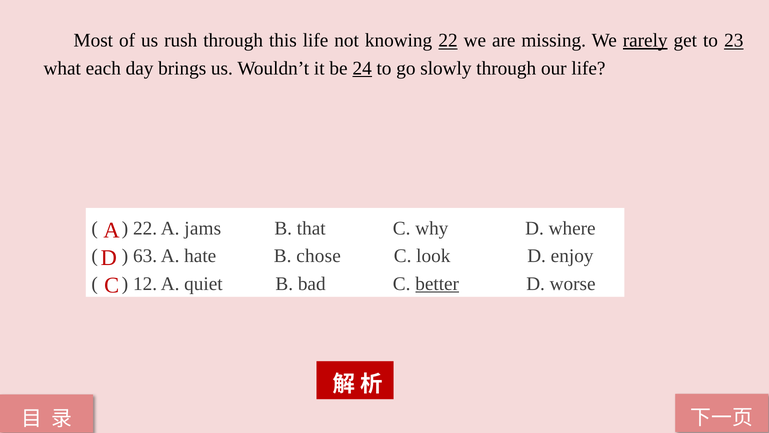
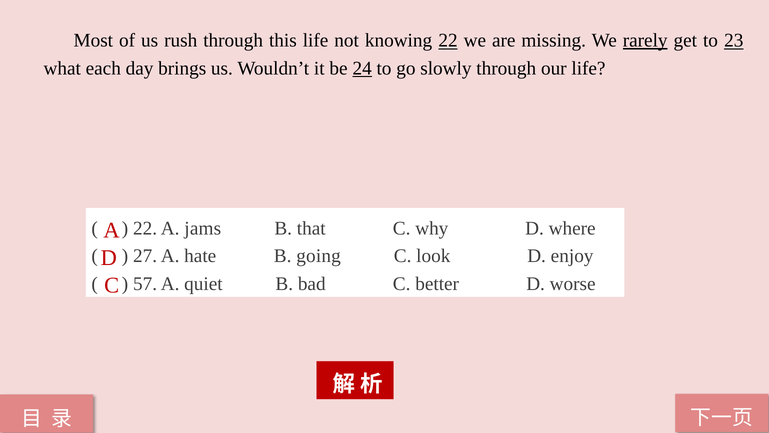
63: 63 -> 27 (145, 256)
chose: chose -> going (319, 256)
12: 12 -> 57 (145, 283)
better underline: present -> none (437, 283)
